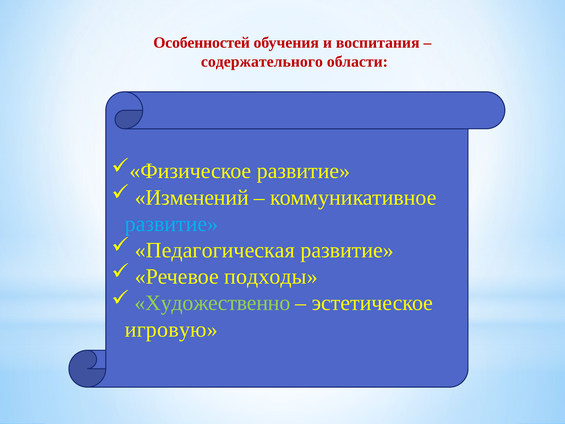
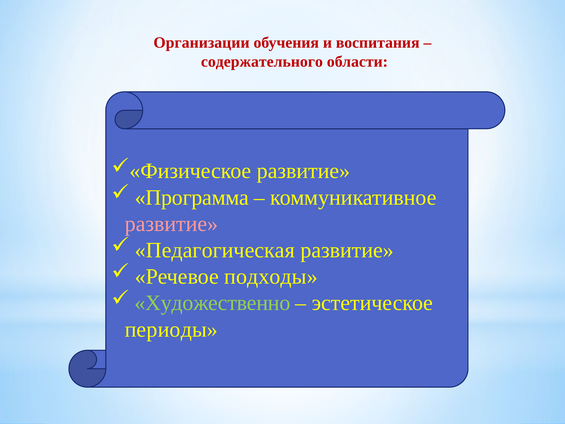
Особенностей: Особенностей -> Организации (201, 43)
Изменений: Изменений -> Программа (192, 197)
развитие colour: light blue -> pink (171, 224)
игровую: игровую -> периоды (171, 329)
